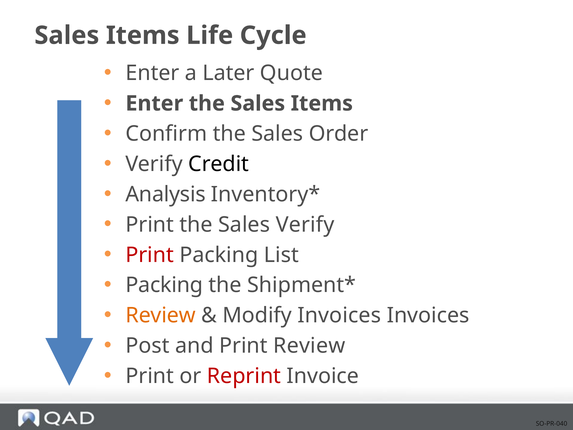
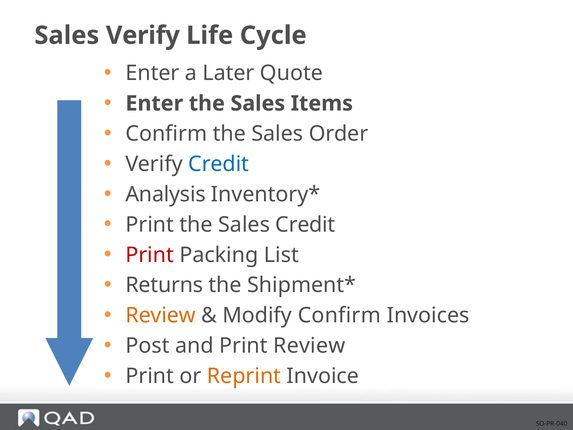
Items: Items -> Verify (143, 35)
Credit colour: black -> blue (219, 164)
Sales Verify: Verify -> Credit (305, 225)
Packing: Packing -> Returns (164, 285)
Modify Invoices: Invoices -> Confirm (339, 315)
Reprint colour: red -> orange (244, 376)
